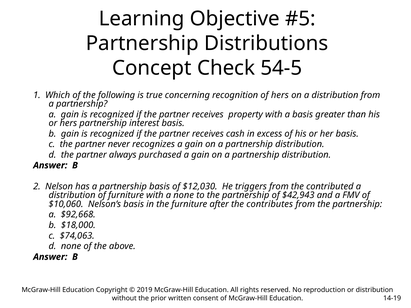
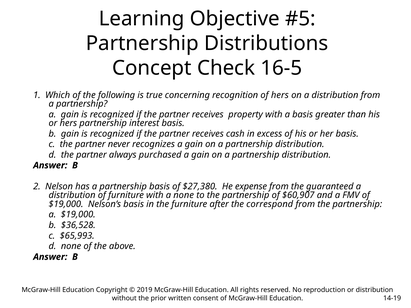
54-5: 54-5 -> 16-5 (281, 68)
$12,030: $12,030 -> $27,380 (200, 187)
triggers: triggers -> expense (251, 187)
contributed: contributed -> guaranteed (330, 187)
$42,943: $42,943 -> $60,907 (298, 195)
$10,060: $10,060 -> $19,000 (66, 204)
contributes: contributes -> correspond (270, 204)
a $92,668: $92,668 -> $19,000 (78, 215)
$18,000: $18,000 -> $36,528 (78, 225)
$74,063: $74,063 -> $65,993 (77, 236)
